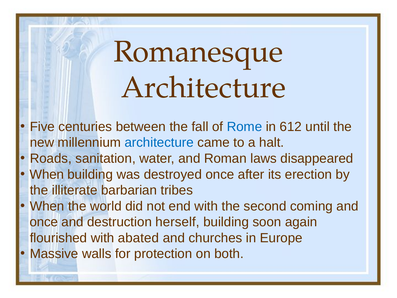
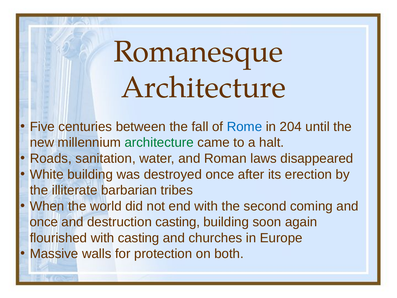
612: 612 -> 204 (291, 127)
architecture colour: blue -> green (159, 142)
When: When -> White (47, 174)
destruction herself: herself -> casting (178, 222)
with abated: abated -> casting (139, 238)
